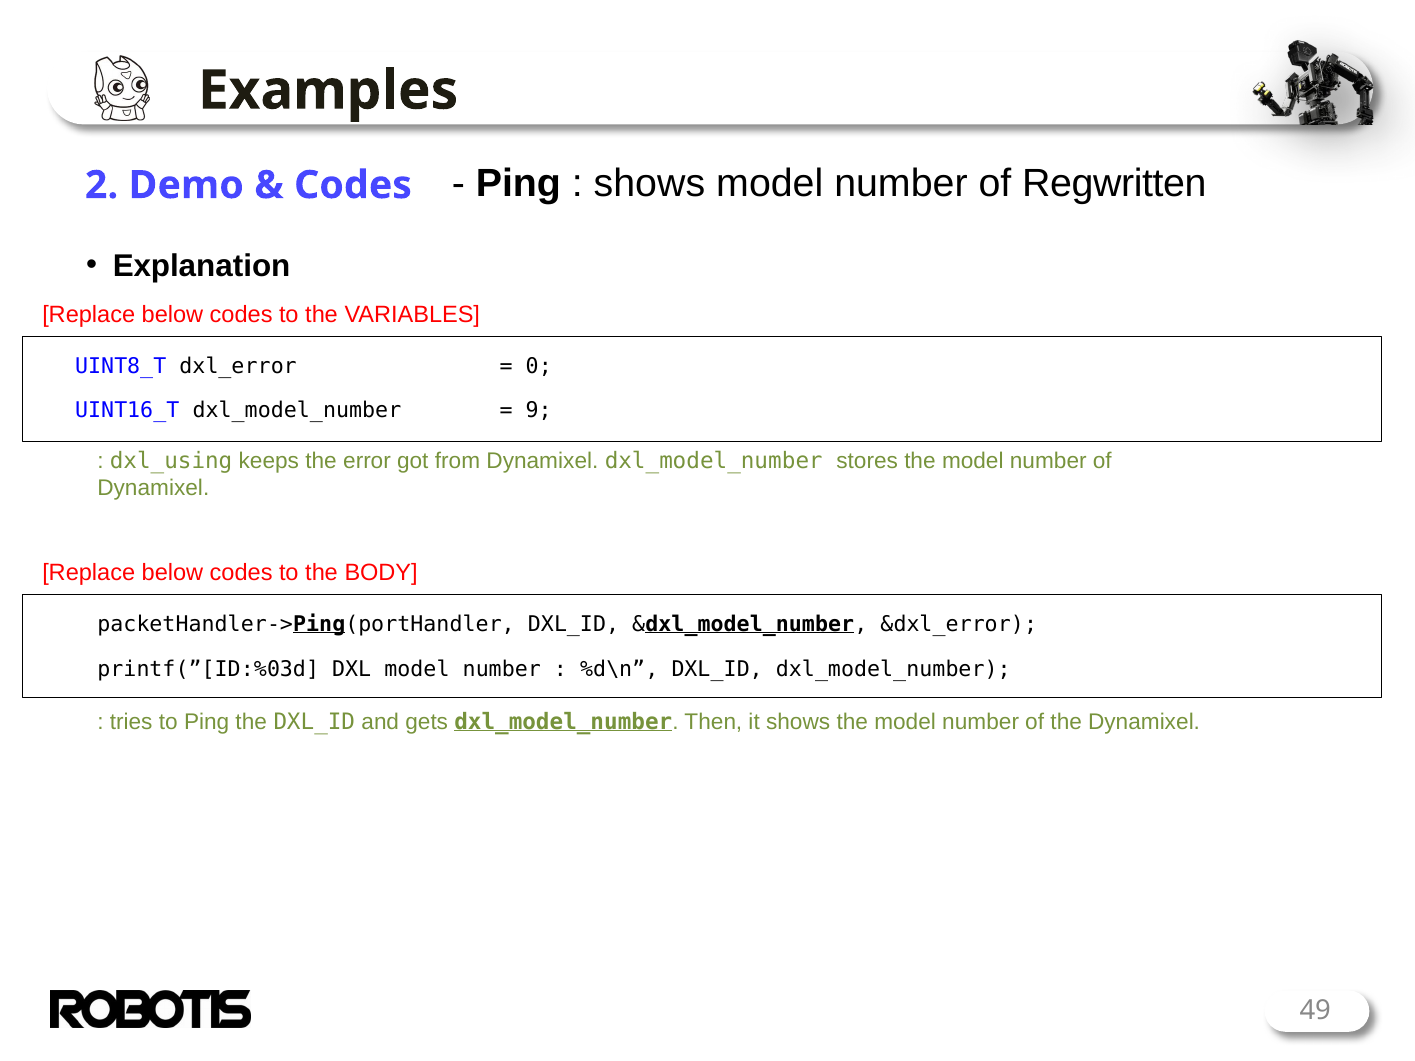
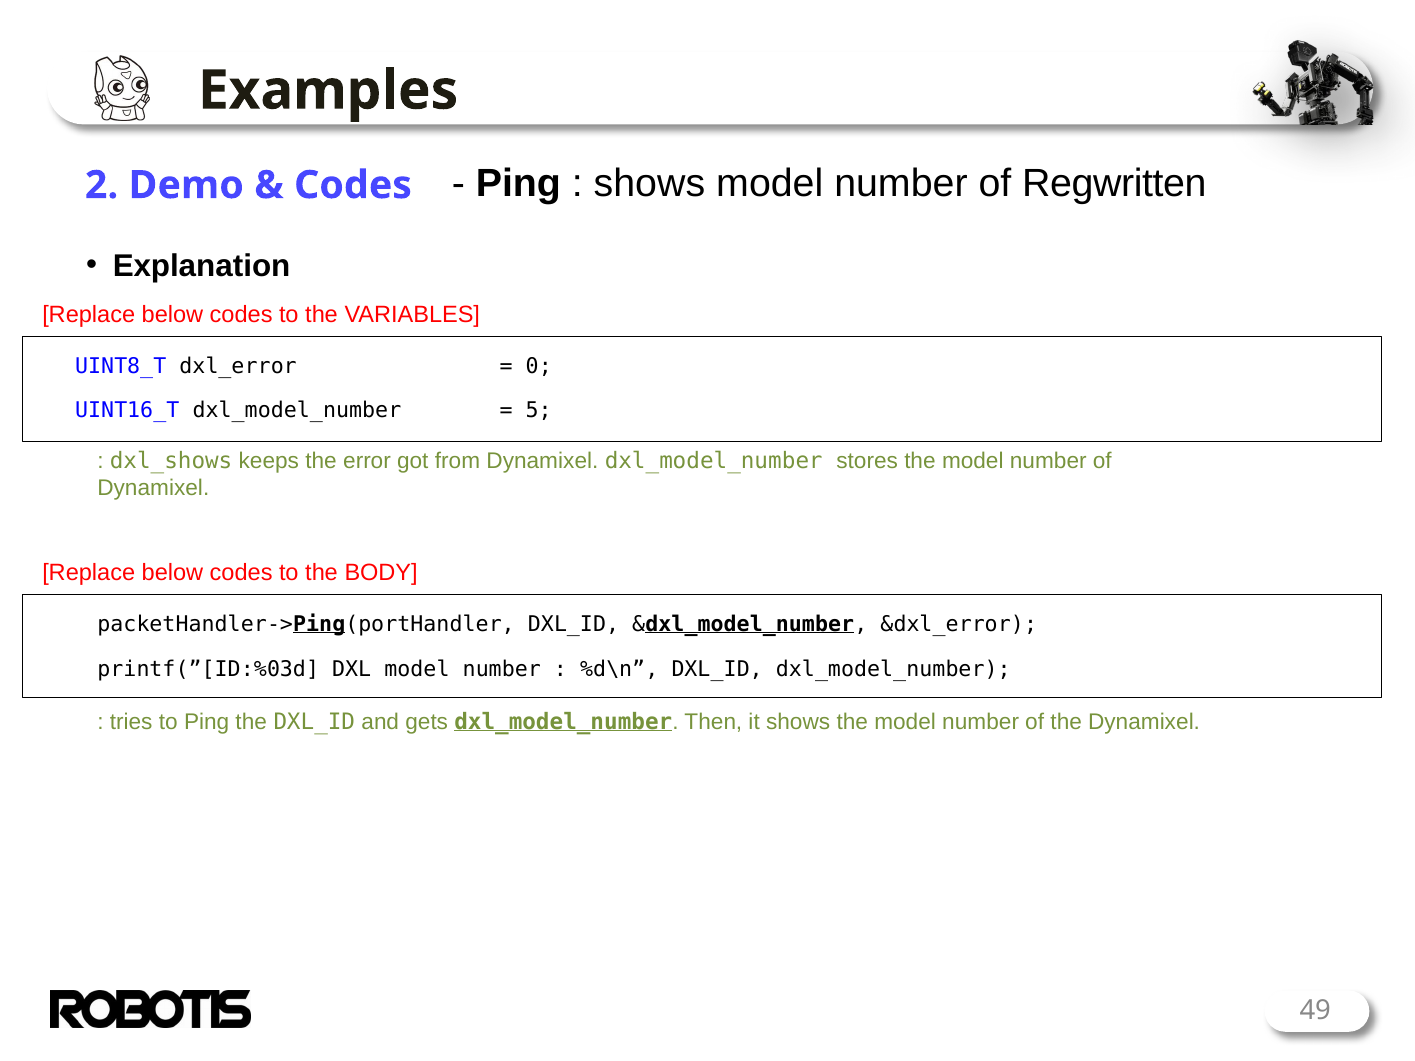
9: 9 -> 5 (539, 410)
dxl_using: dxl_using -> dxl_shows (171, 461)
